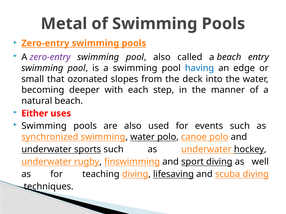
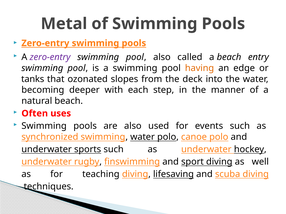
having colour: blue -> orange (200, 68)
small: small -> tanks (33, 79)
Either: Either -> Often (35, 114)
